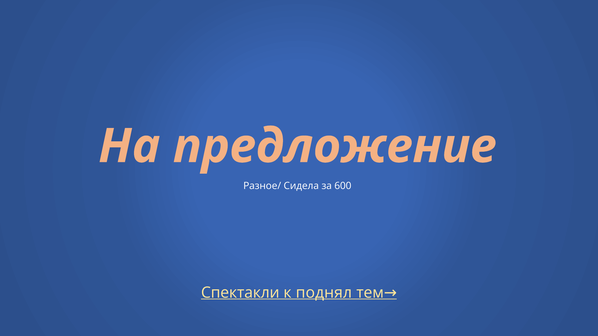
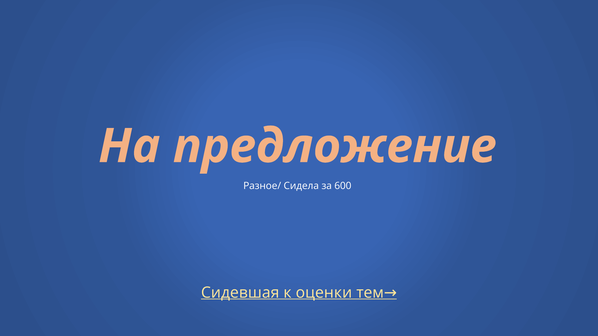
Спектакли: Спектакли -> Сидевшая (240, 293)
поднял: поднял -> оценки (324, 293)
